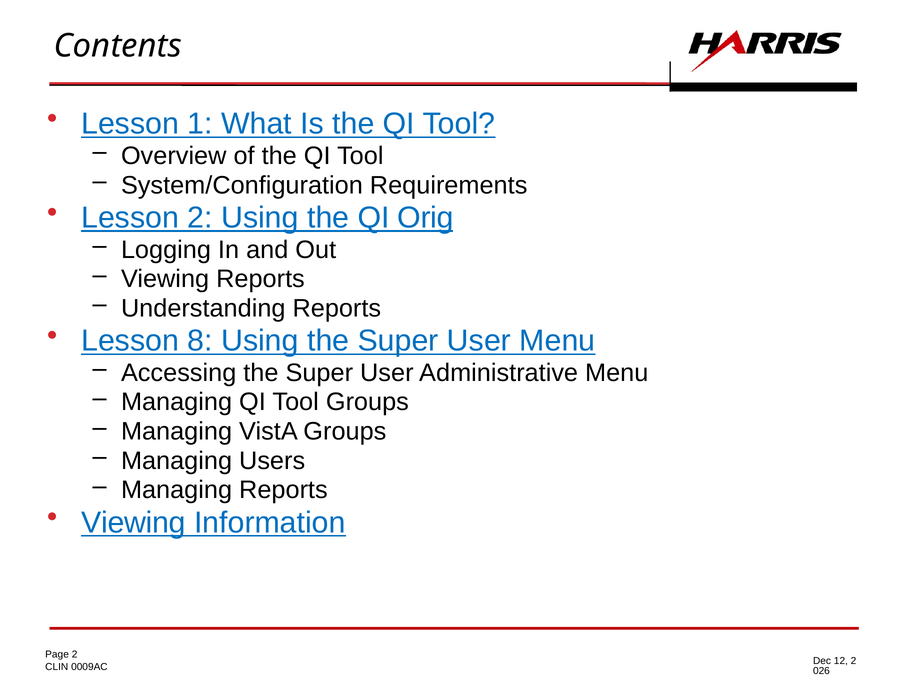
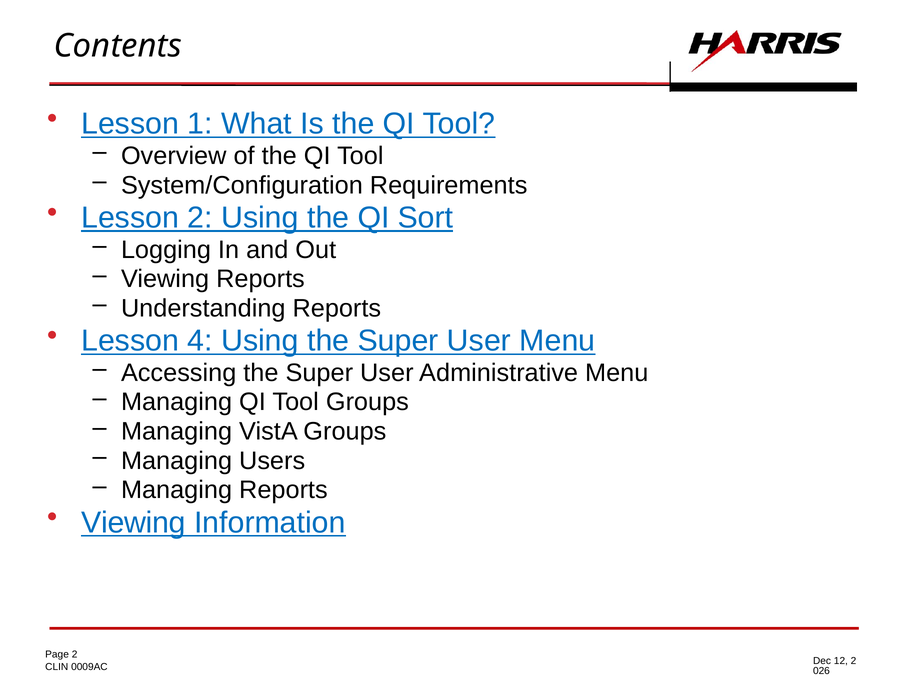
Orig: Orig -> Sort (425, 218)
8: 8 -> 4 (200, 341)
